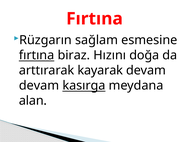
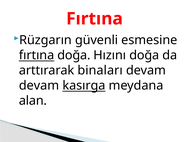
sağlam: sağlam -> güvenli (97, 40)
fırtına biraz: biraz -> doğa (74, 55)
kayarak: kayarak -> binaları (100, 70)
